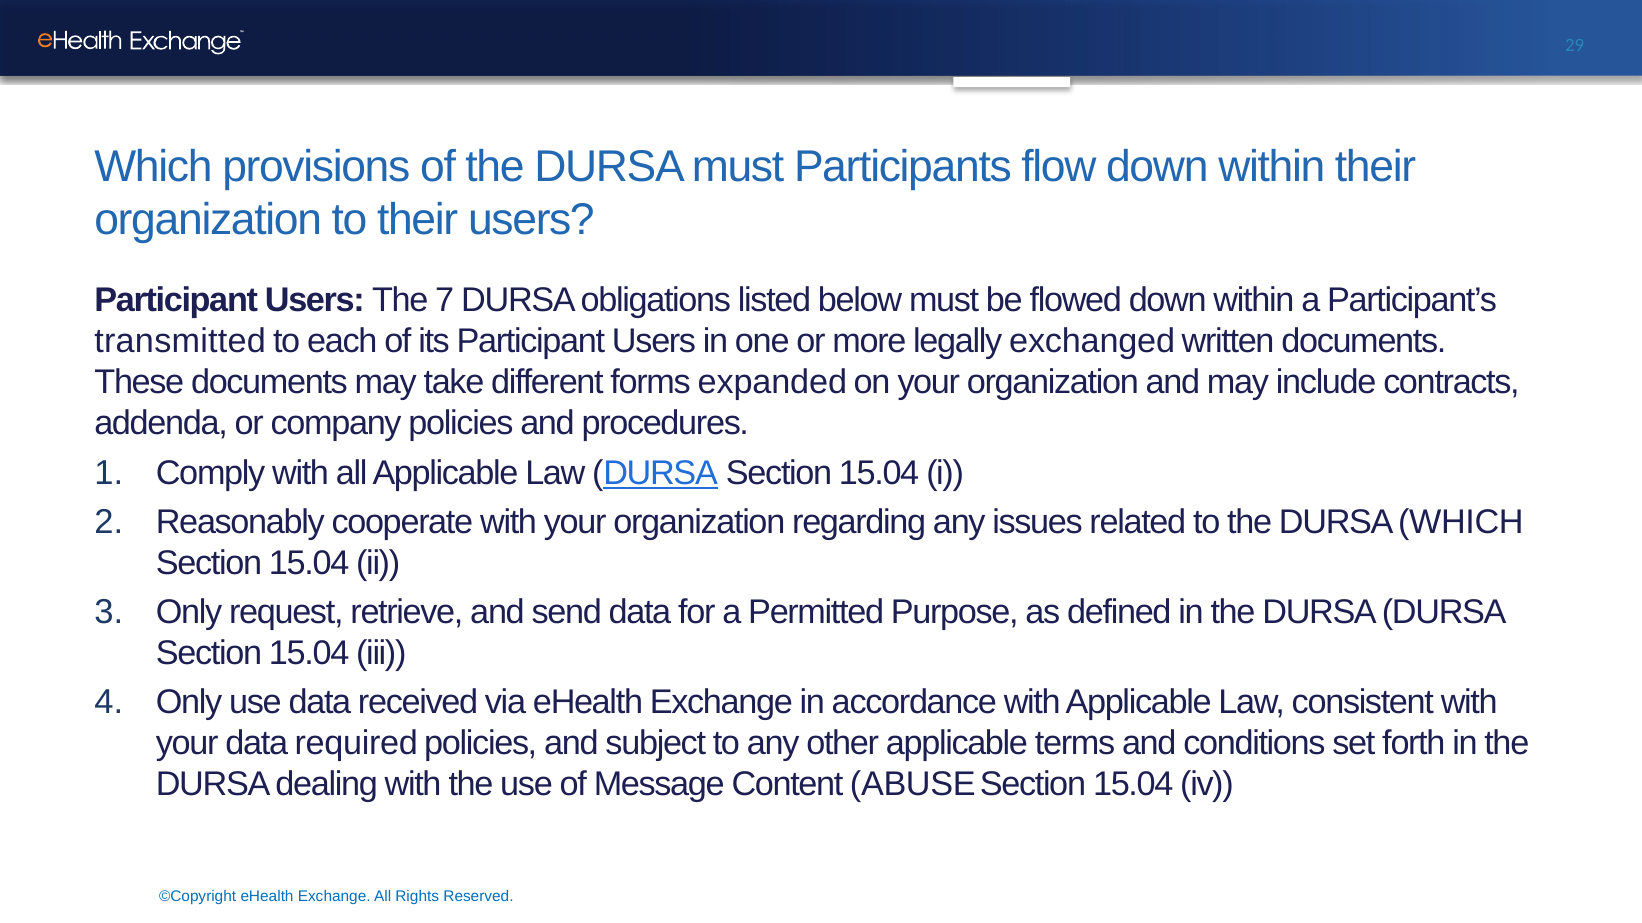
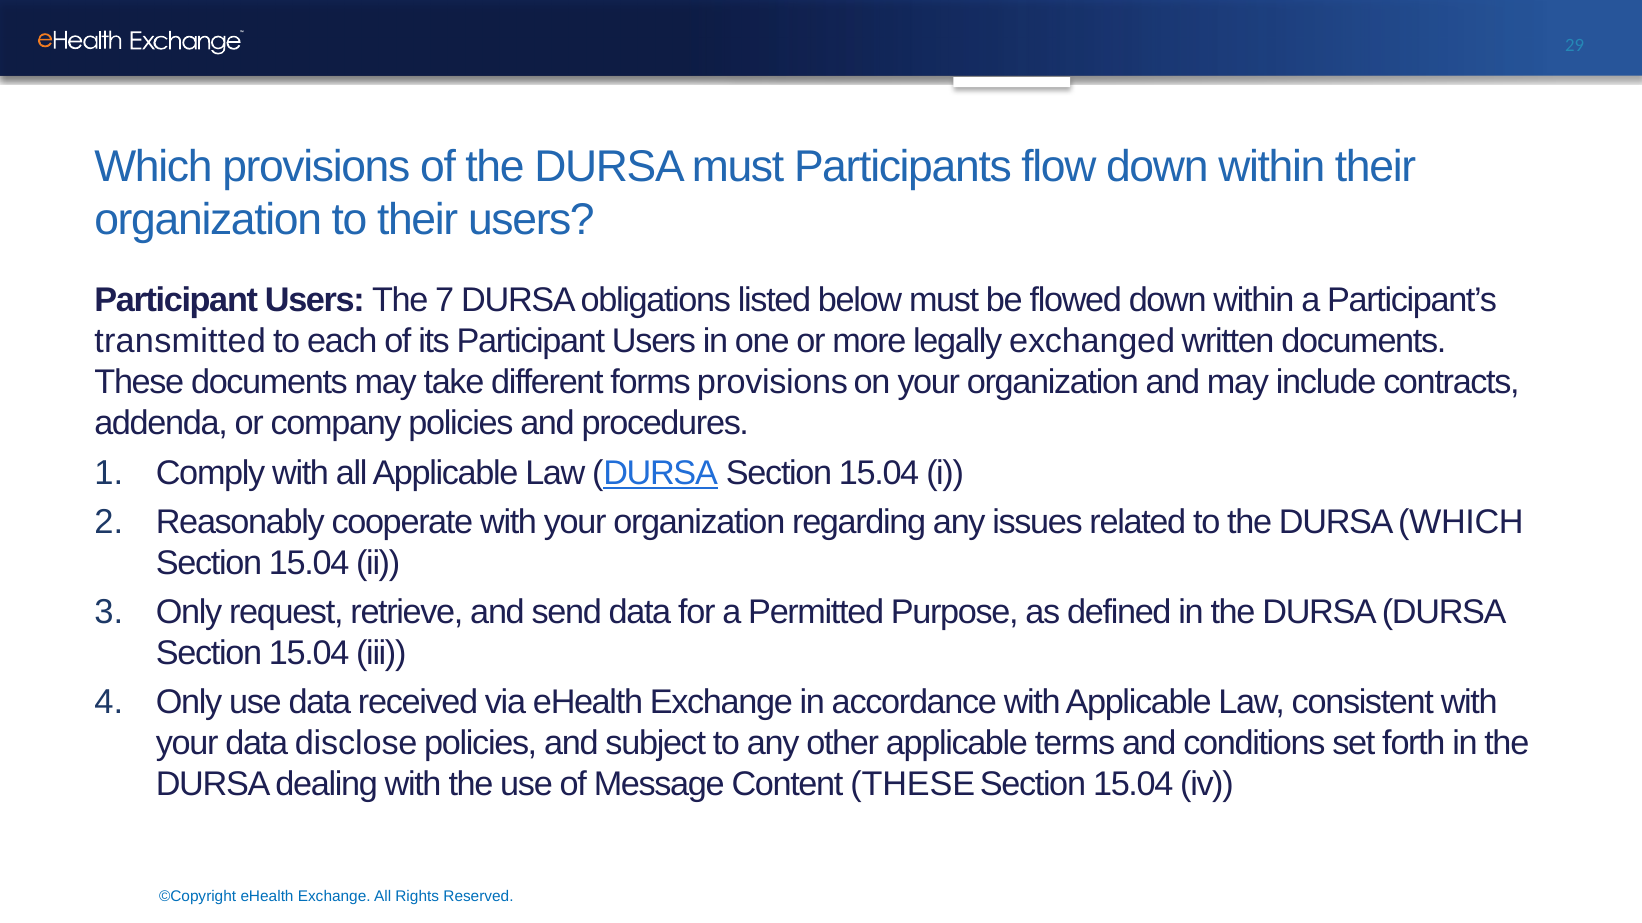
forms expanded: expanded -> provisions (772, 383)
required: required -> disclose (356, 744)
Content ABUSE: ABUSE -> THESE (913, 785)
